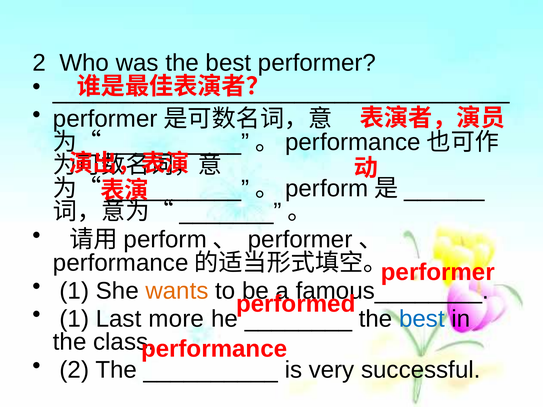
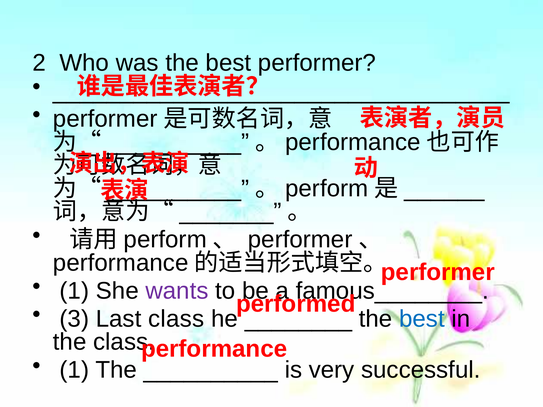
wants colour: orange -> purple (177, 291)
1: 1 -> 3 (74, 319)
Last more: more -> class (176, 319)
2: 2 -> 1 (74, 370)
